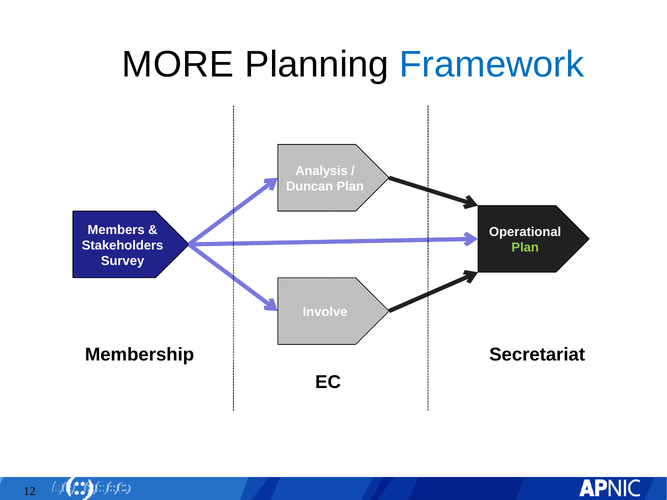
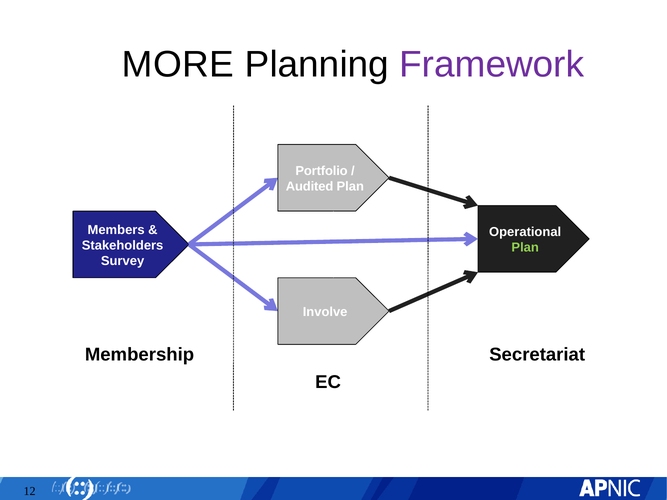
Framework colour: blue -> purple (492, 64)
Analysis: Analysis -> Portfolio (322, 171)
Duncan: Duncan -> Audited (310, 187)
